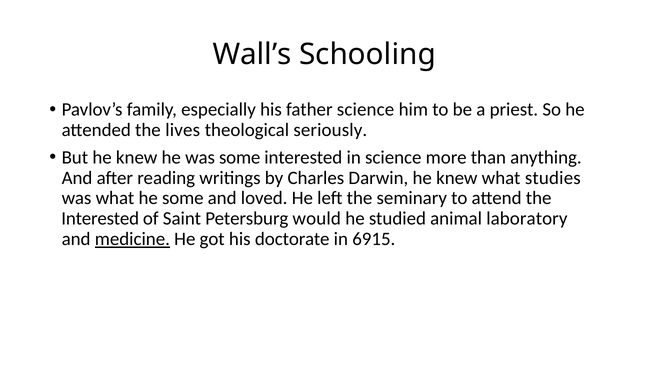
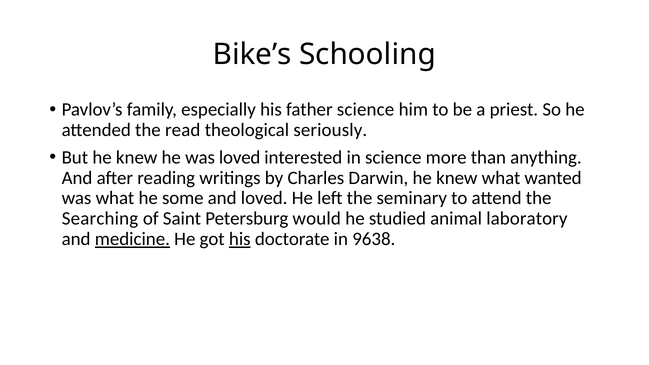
Wall’s: Wall’s -> Bike’s (252, 55)
lives: lives -> read (183, 130)
was some: some -> loved (240, 157)
studies: studies -> wanted (553, 178)
Interested: Interested -> Searching (100, 219)
his underline: none -> present (240, 239)
6915: 6915 -> 9638 (374, 239)
